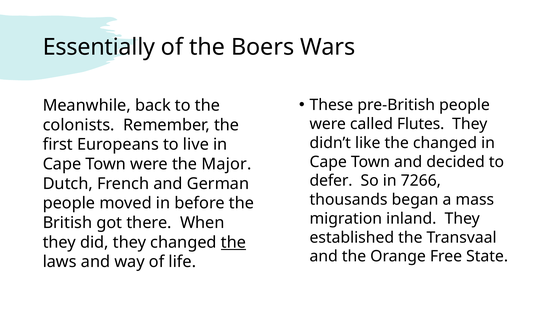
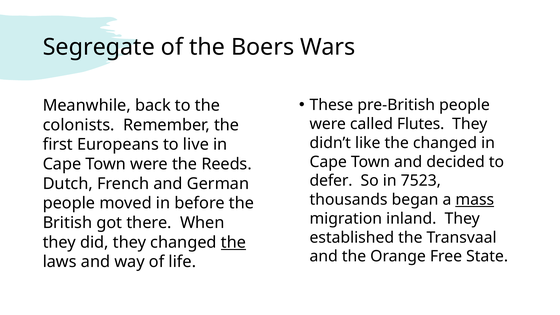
Essentially: Essentially -> Segregate (99, 47)
Major: Major -> Reeds (227, 164)
7266: 7266 -> 7523 (421, 181)
mass underline: none -> present (475, 200)
